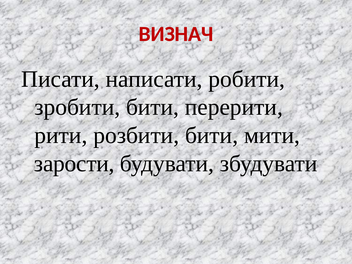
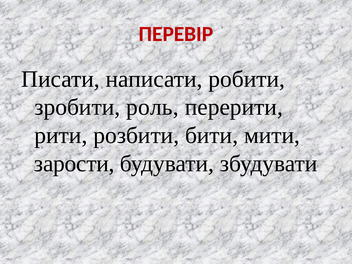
ВИЗНАЧ: ВИЗНАЧ -> ПЕРЕВІР (176, 34)
зробити бити: бити -> роль (152, 107)
